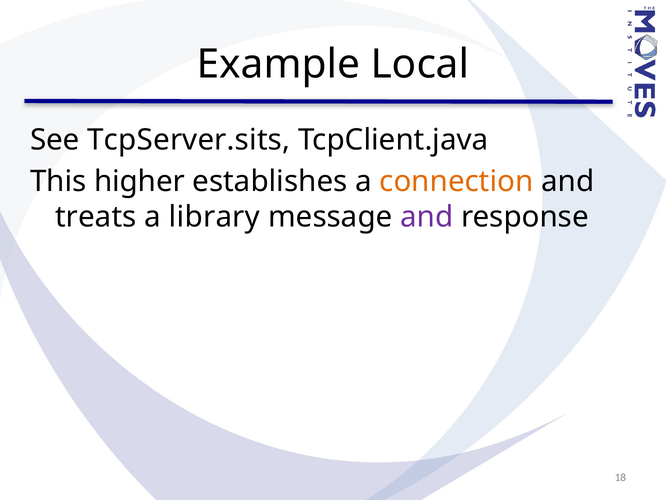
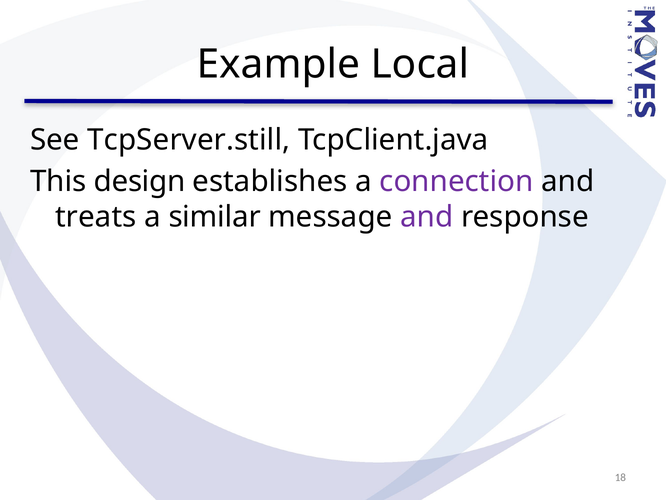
TcpServer.sits: TcpServer.sits -> TcpServer.still (189, 140)
higher: higher -> design (140, 181)
connection colour: orange -> purple (456, 181)
library: library -> similar (215, 217)
